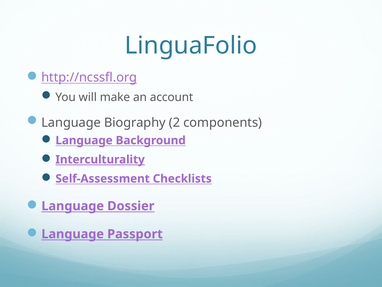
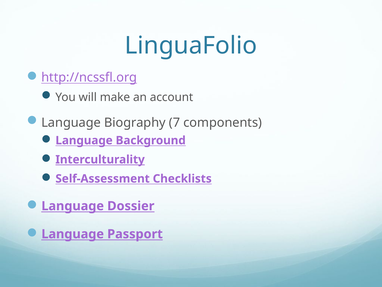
2: 2 -> 7 (174, 122)
